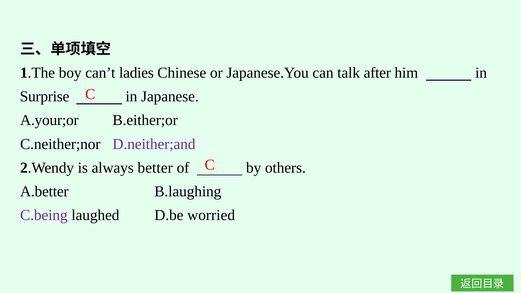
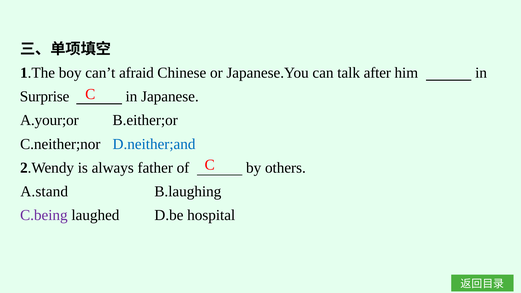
ladies: ladies -> afraid (136, 73)
D.neither;and colour: purple -> blue (154, 144)
better: better -> father (155, 168)
A.better: A.better -> A.stand (44, 191)
worried: worried -> hospital (211, 215)
